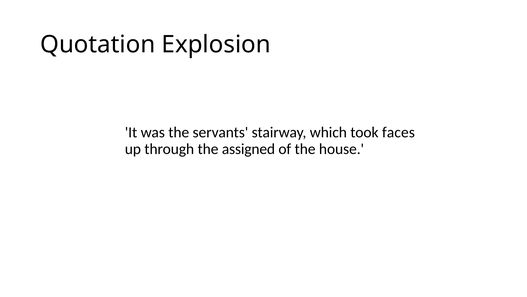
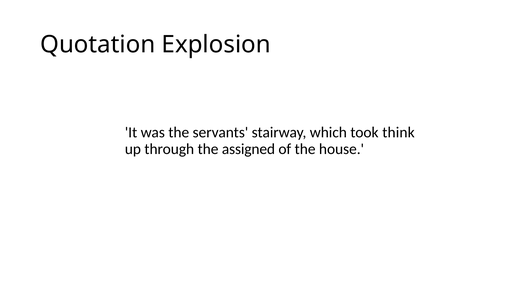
faces: faces -> think (398, 132)
